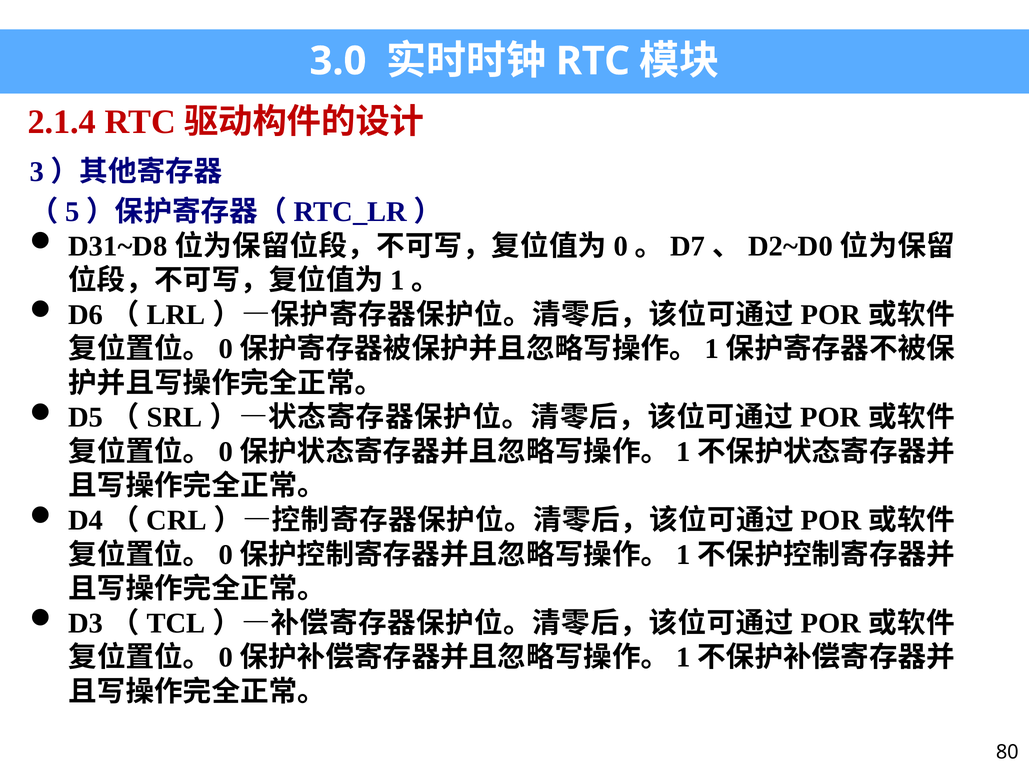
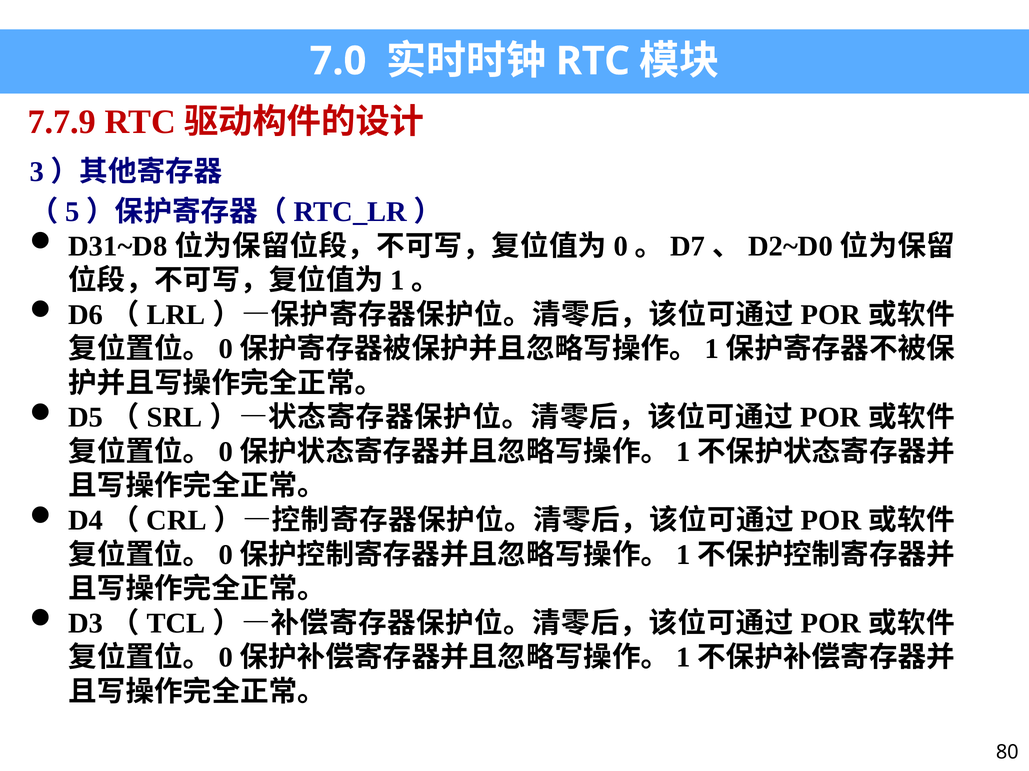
3.0: 3.0 -> 7.0 (338, 61)
2.1.4: 2.1.4 -> 7.7.9 (62, 122)
